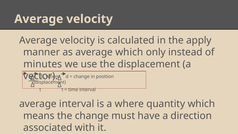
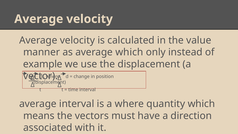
apply: apply -> value (199, 40)
minutes: minutes -> example (43, 64)
the change: change -> vectors (92, 116)
